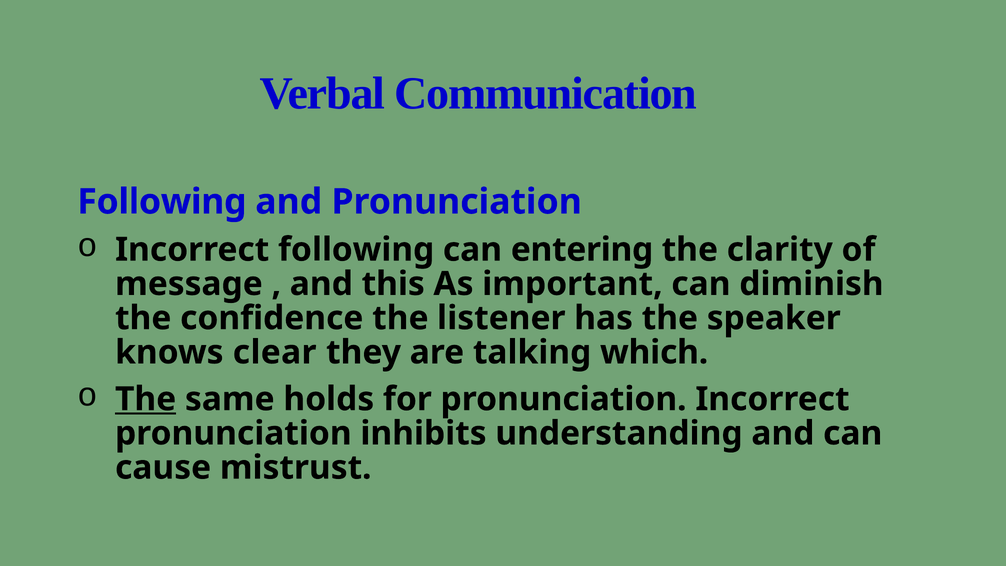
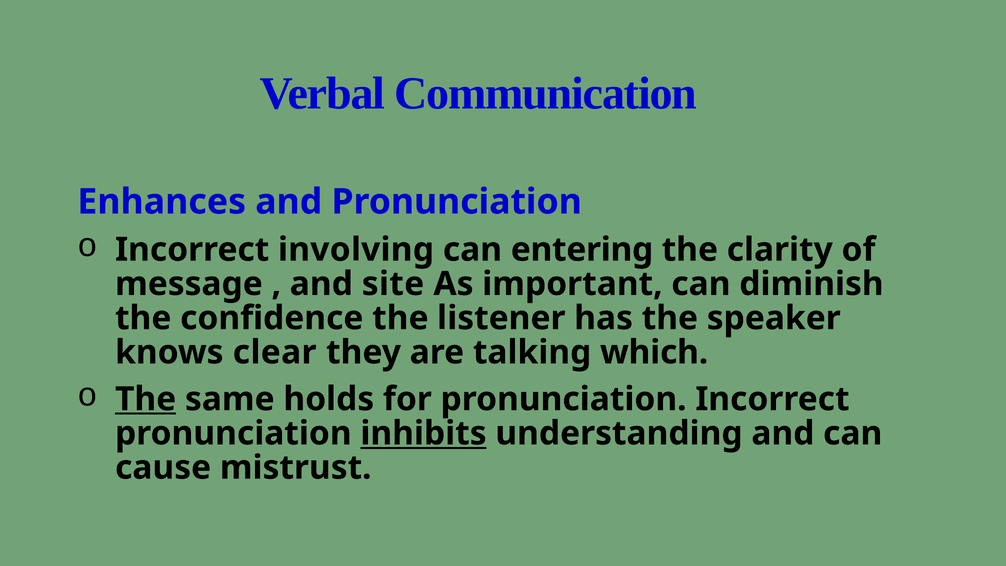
Following: Following -> Enhances (162, 202)
Incorrect following: following -> involving (356, 250)
this: this -> site (393, 284)
inhibits underline: none -> present (423, 433)
